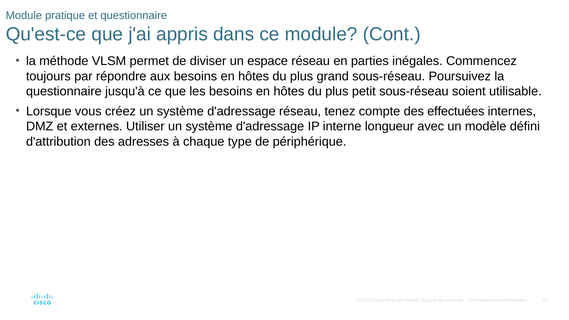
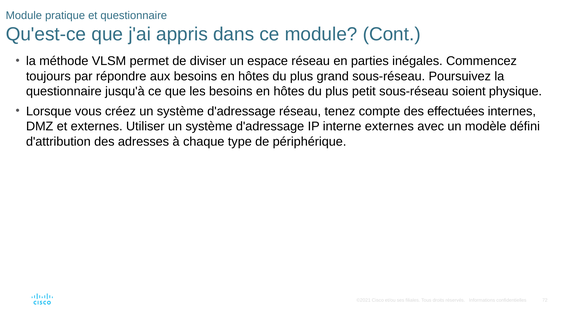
utilisable: utilisable -> physique (515, 91)
interne longueur: longueur -> externes (389, 126)
